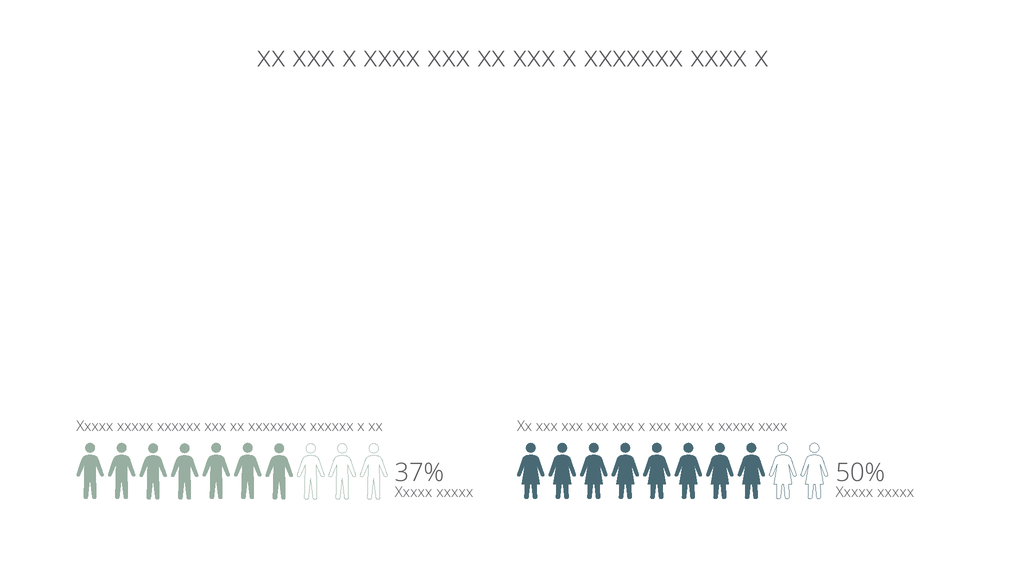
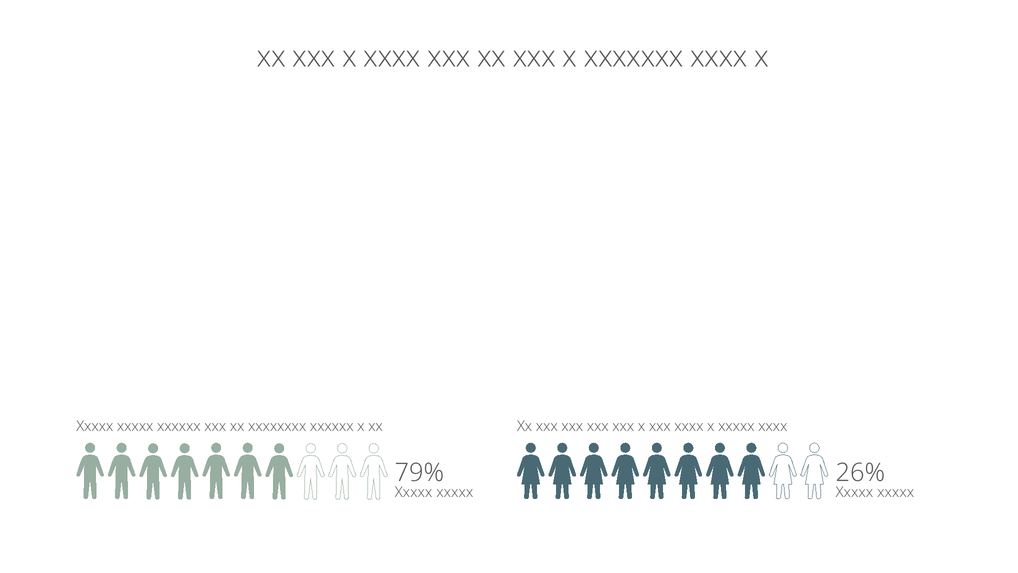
37%: 37% -> 79% (420, 472)
50%: 50% -> 26% (861, 472)
